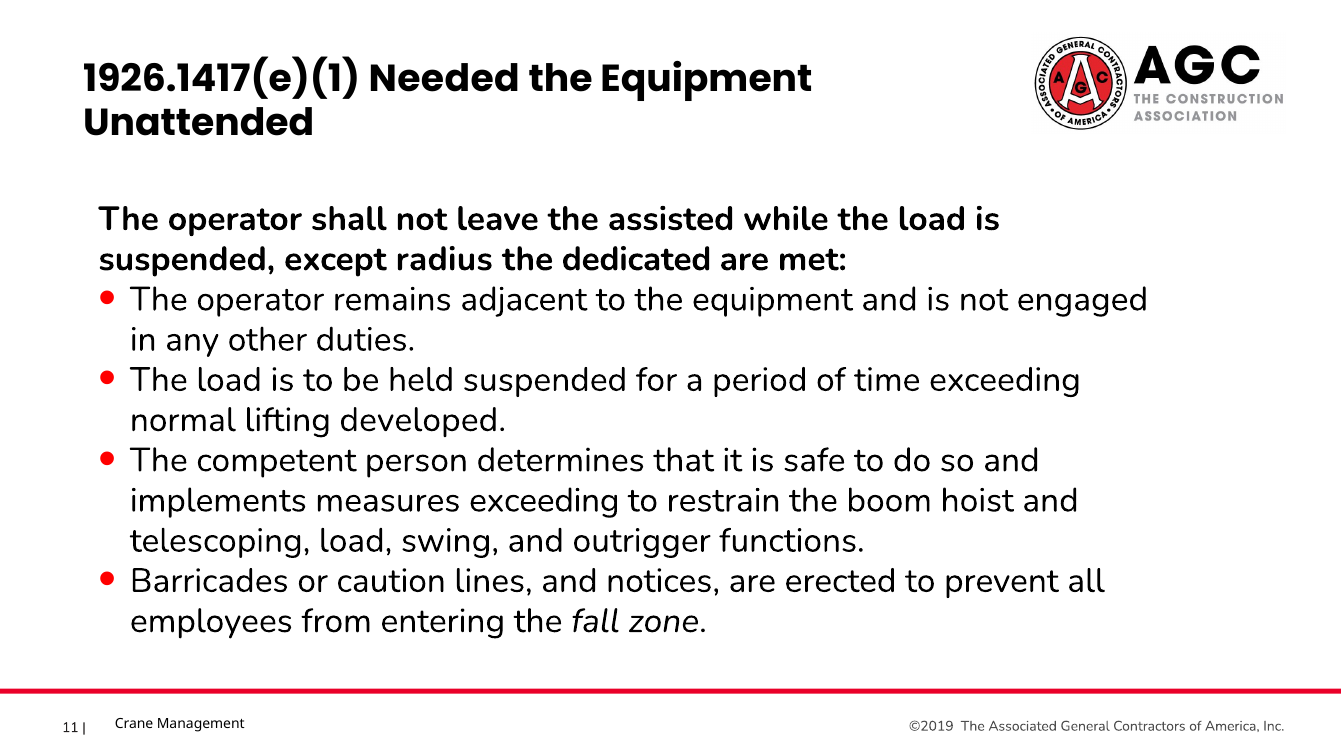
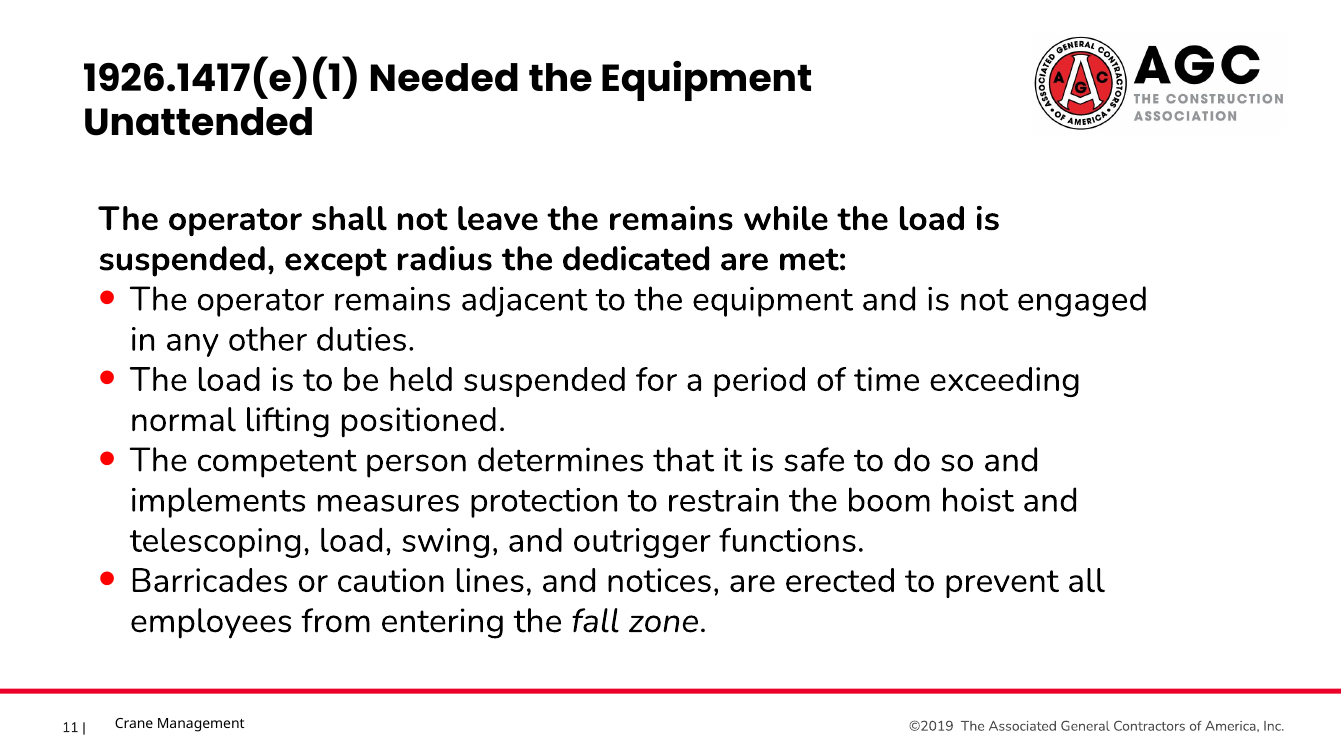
the assisted: assisted -> remains (671, 219)
developed: developed -> positioned (423, 420)
measures exceeding: exceeding -> protection (544, 501)
